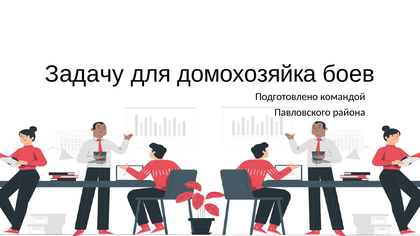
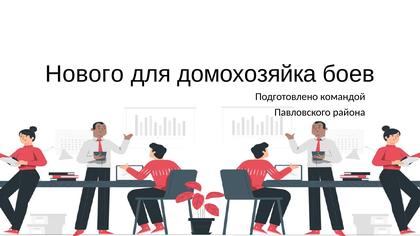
Задачу: Задачу -> Нового (84, 74)
